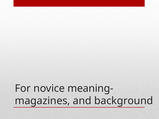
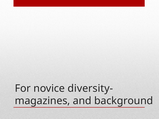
meaning-: meaning- -> diversity- (90, 89)
